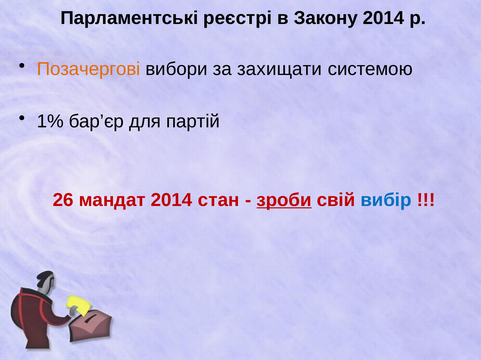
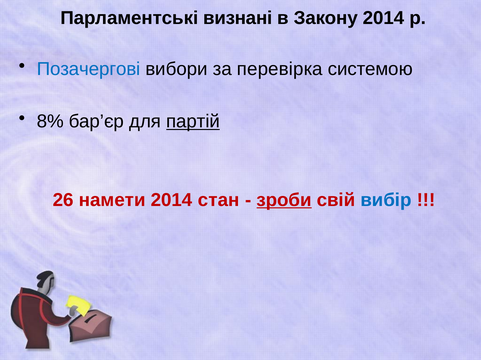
реєстрі: реєстрі -> визнані (238, 18)
Позачергові colour: orange -> blue (89, 69)
захищати: захищати -> перевірка (280, 69)
1%: 1% -> 8% (50, 122)
партій underline: none -> present (193, 122)
мандат: мандат -> намети (112, 200)
